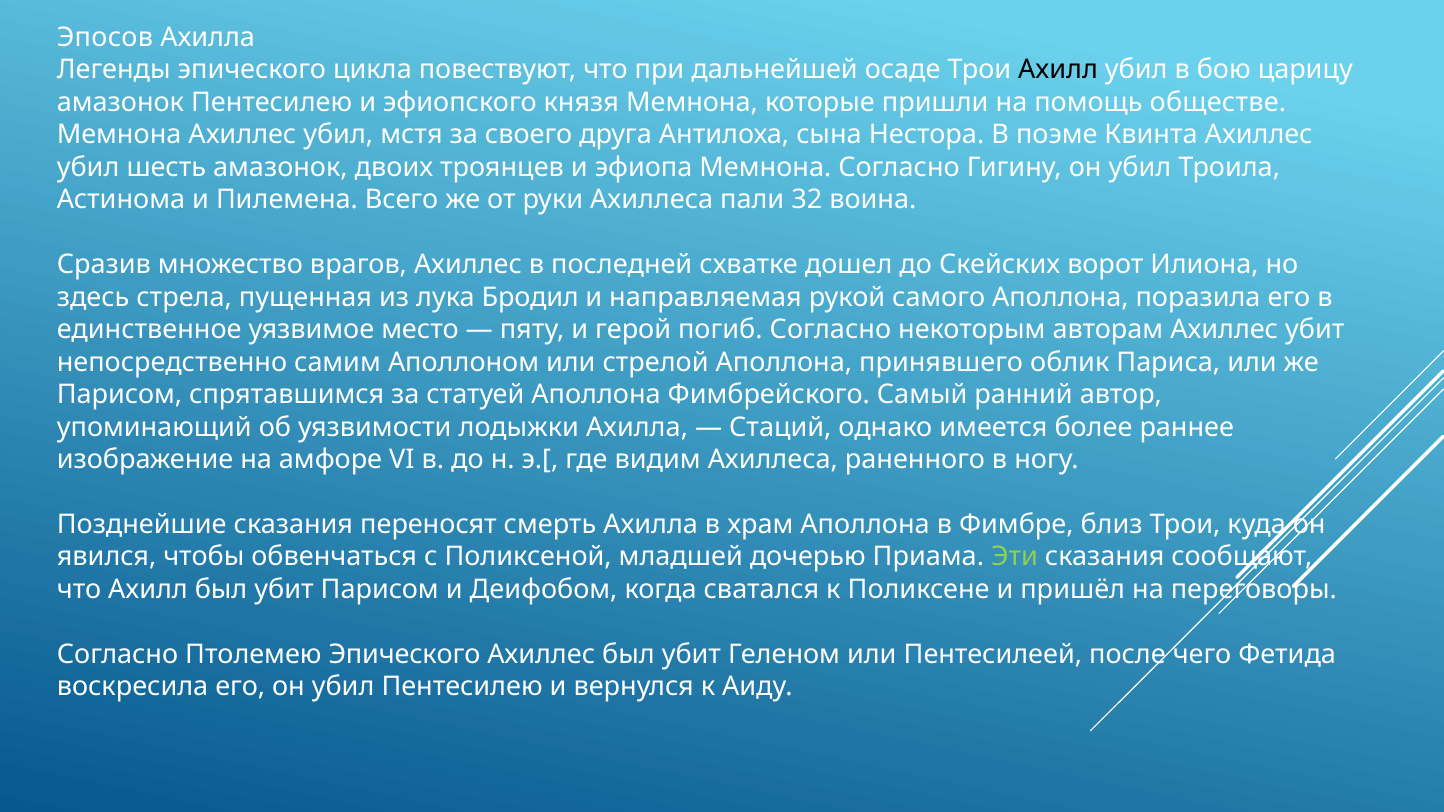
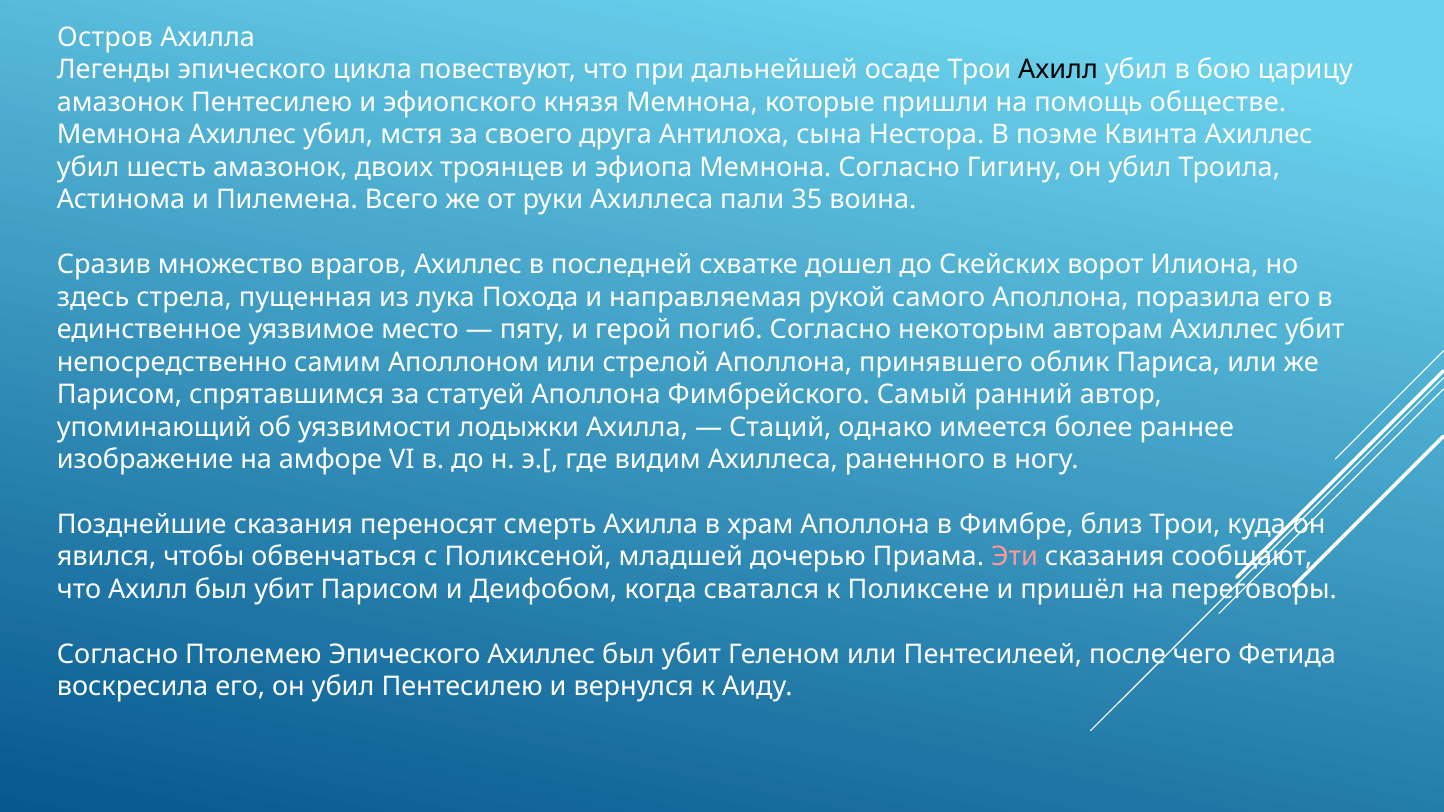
Эпосов: Эпосов -> Остров (105, 37)
32: 32 -> 35 (807, 200)
Бродил: Бродил -> Похода (530, 297)
Эти colour: light green -> pink (1014, 557)
